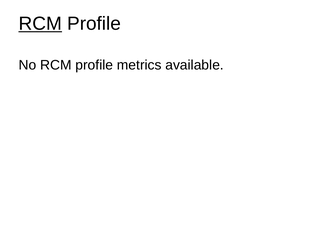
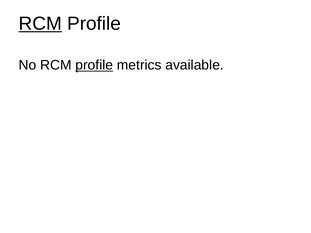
profile underline: none -> present (94, 65)
